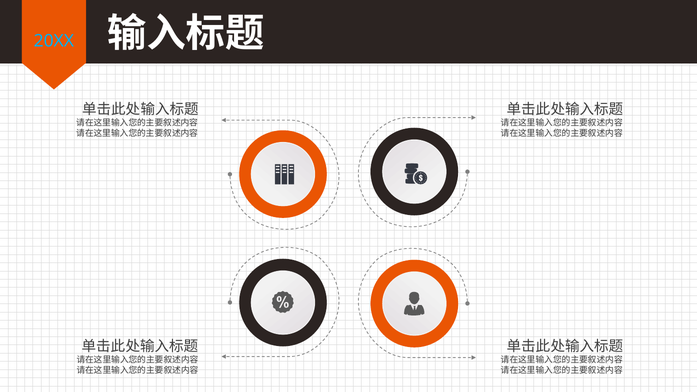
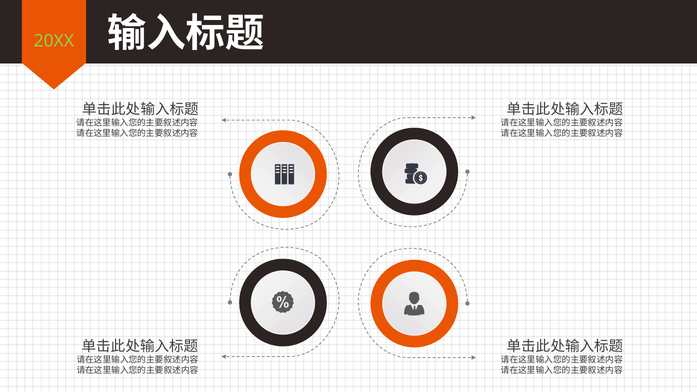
20XX colour: light blue -> light green (54, 41)
